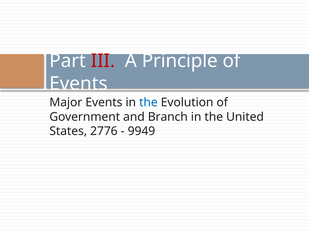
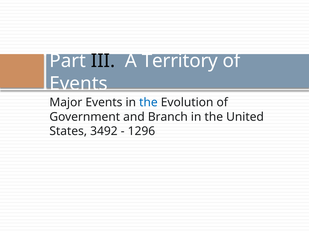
III colour: red -> black (103, 61)
Principle: Principle -> Territory (180, 61)
2776: 2776 -> 3492 (104, 131)
9949: 9949 -> 1296 (141, 131)
